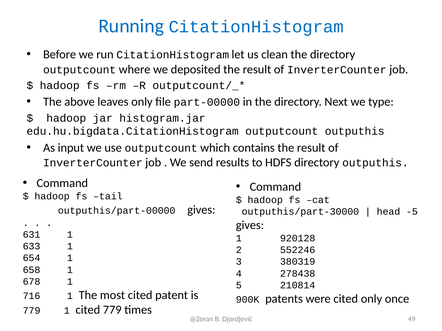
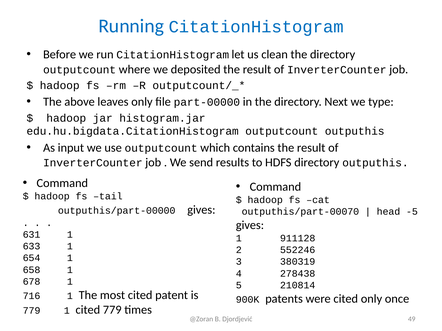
outputhis/part-30000: outputhis/part-30000 -> outputhis/part-00070 (300, 212)
920128: 920128 -> 911128 (298, 239)
